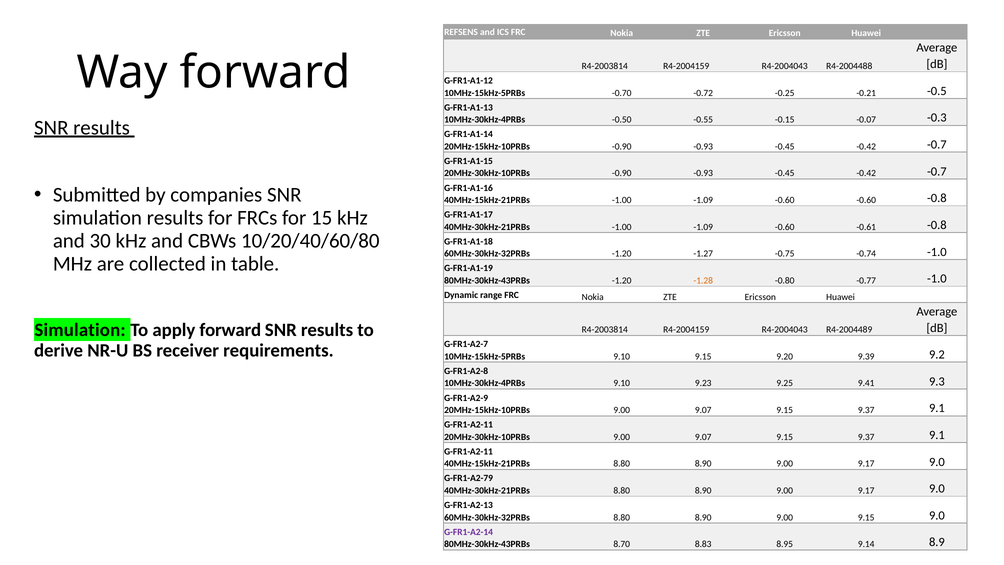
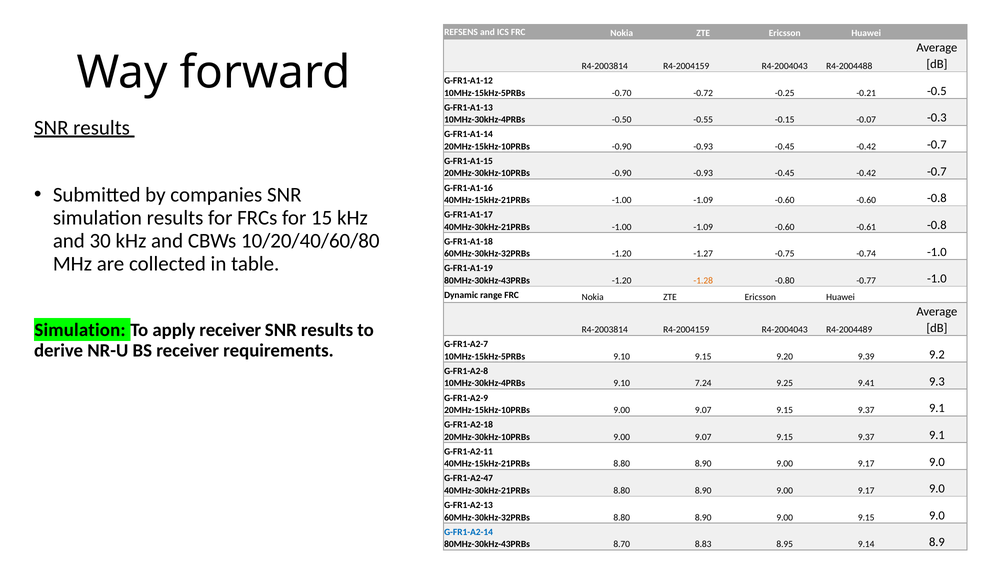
apply forward: forward -> receiver (230, 330)
9.23: 9.23 -> 7.24 (703, 383)
G-FR1-A2-11: G-FR1-A2-11 -> G-FR1-A2-18 (469, 425)
G-FR1-A2-79: G-FR1-A2-79 -> G-FR1-A2-47 (469, 478)
G-FR1-A2-14 colour: purple -> blue (469, 532)
